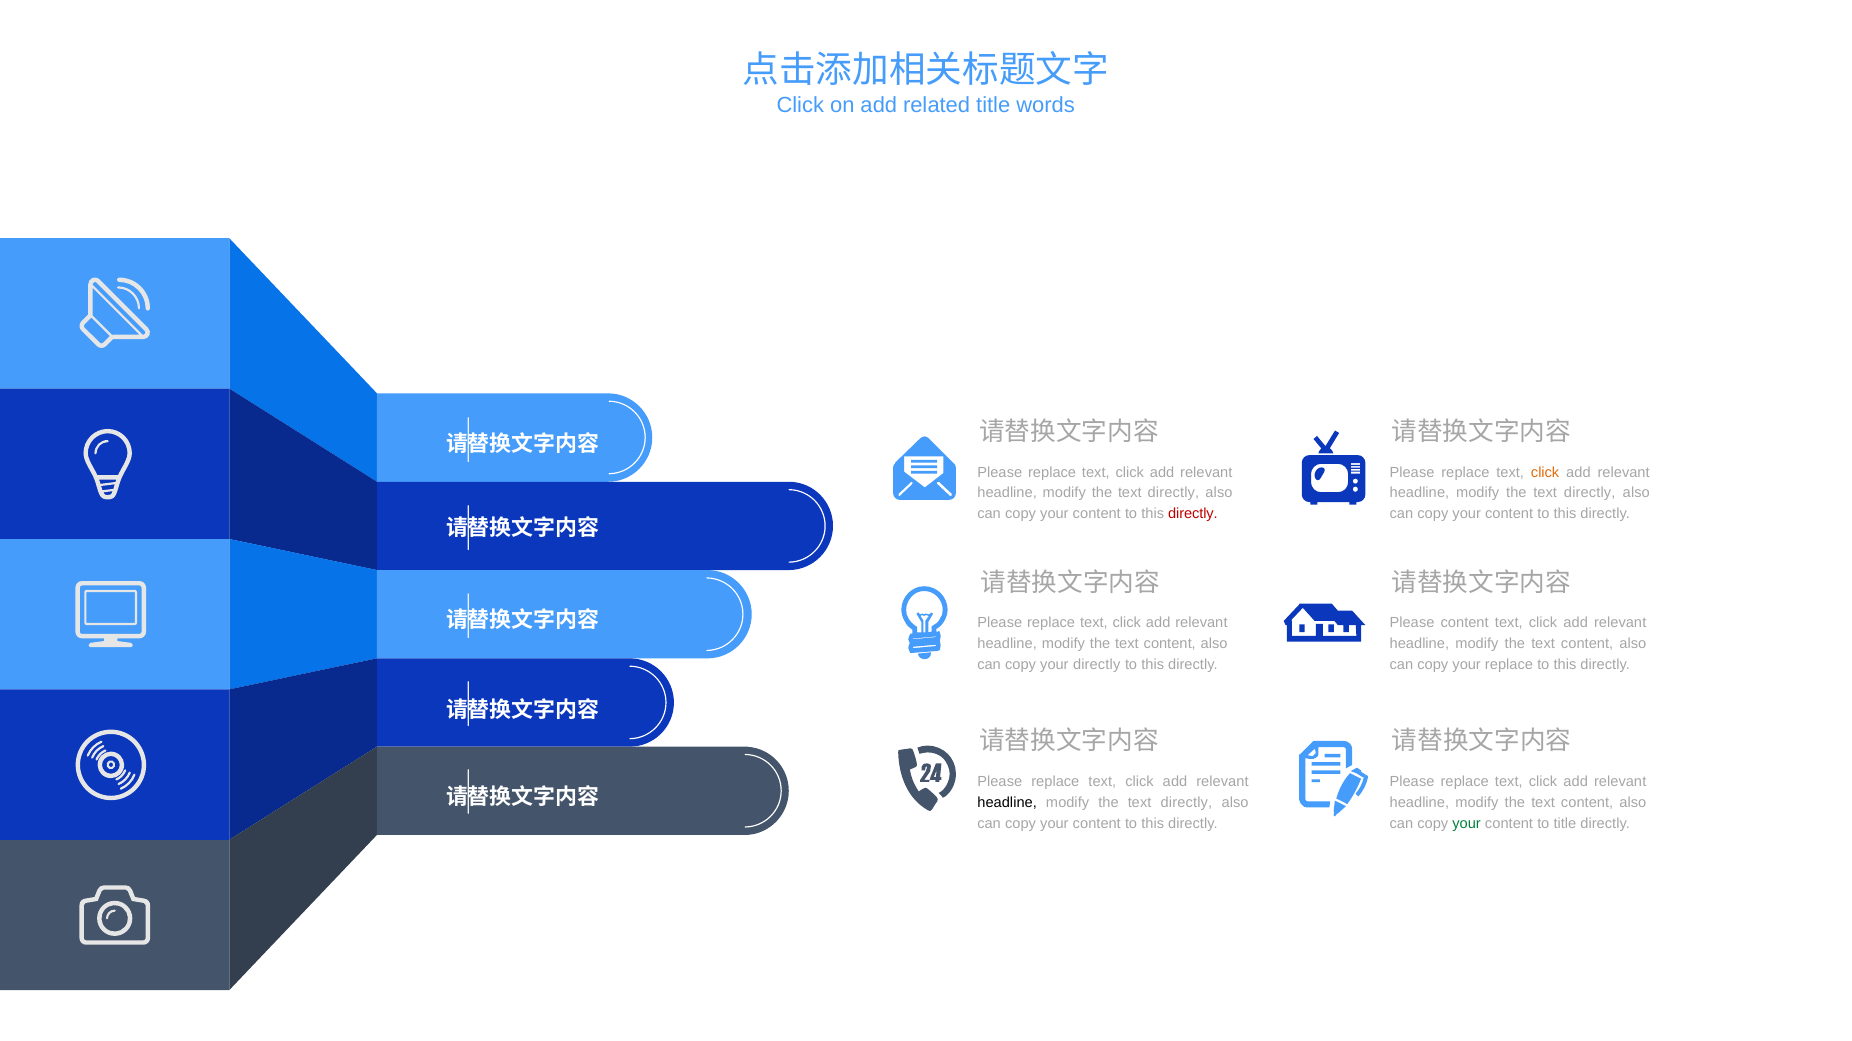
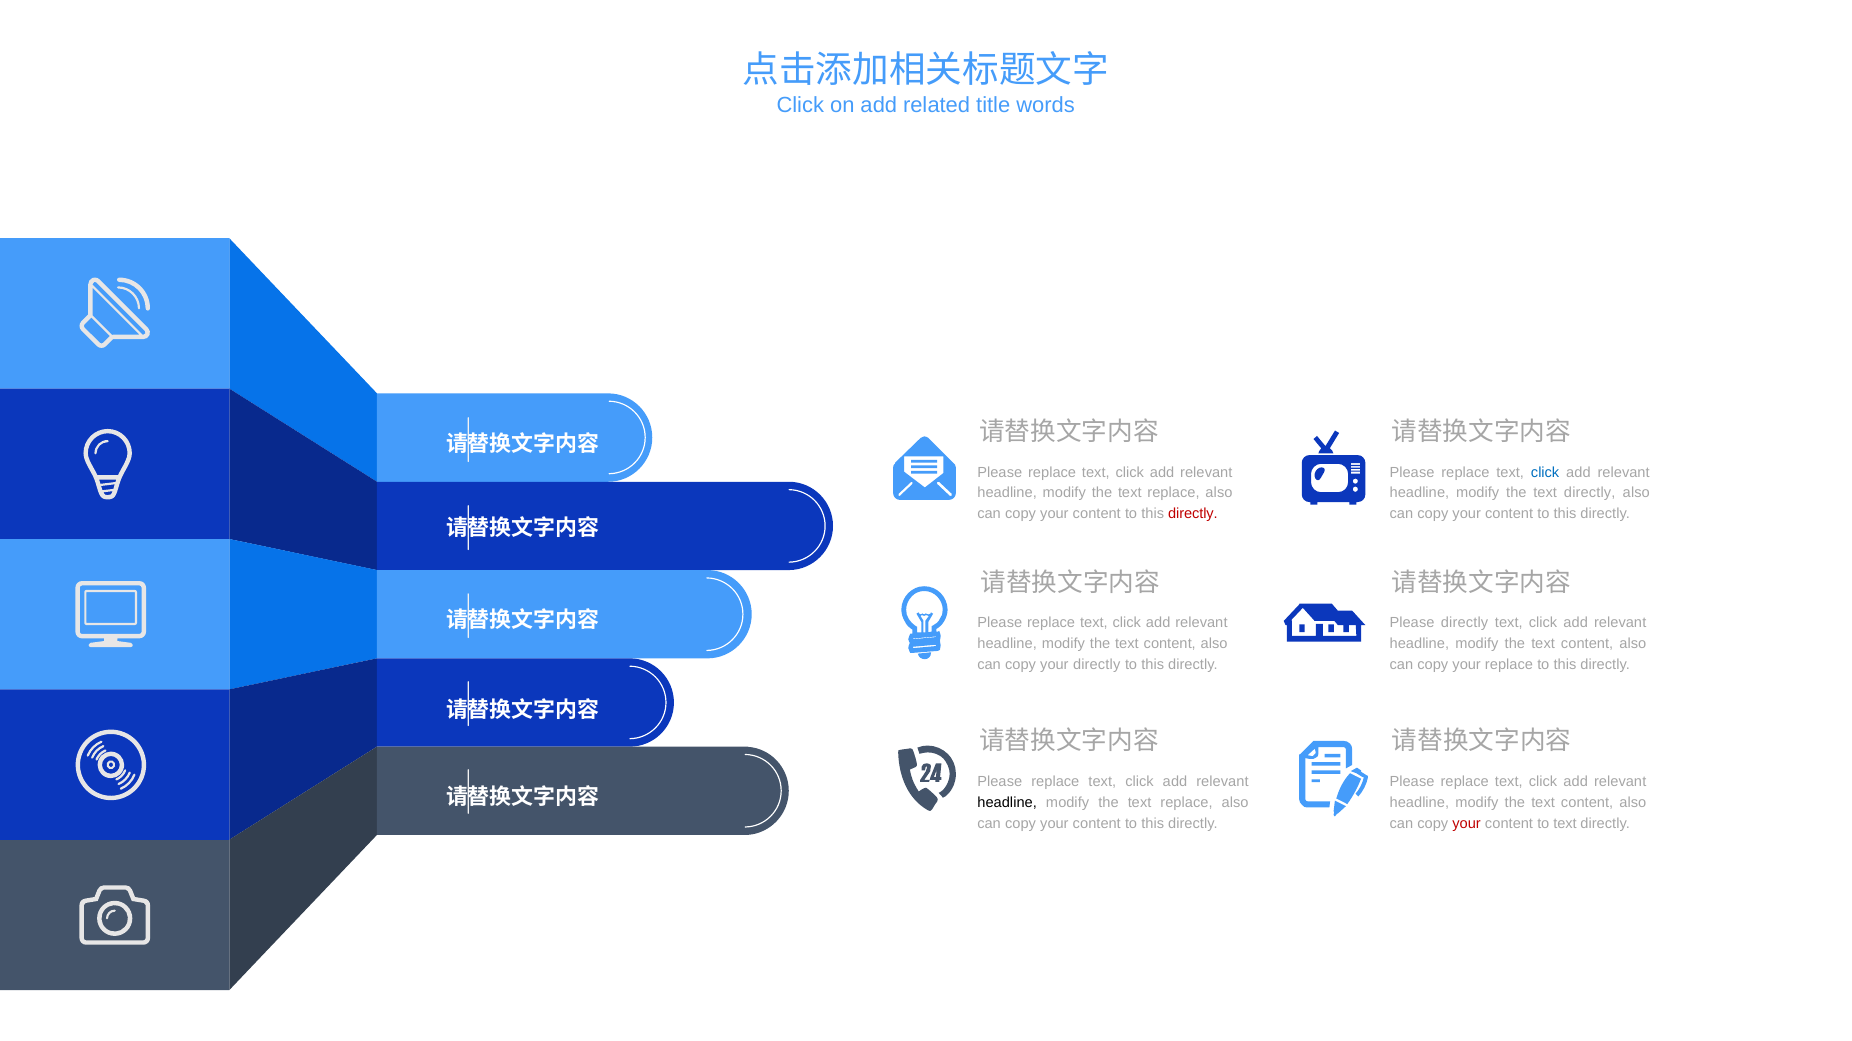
click colour: orange -> blue (1545, 472)
directly: directly -> replace (1174, 493)
Please content: content -> directly (1465, 623)
directly: directly -> replace (1186, 803)
your colour: green -> red (1467, 824)
to title: title -> text (1565, 824)
